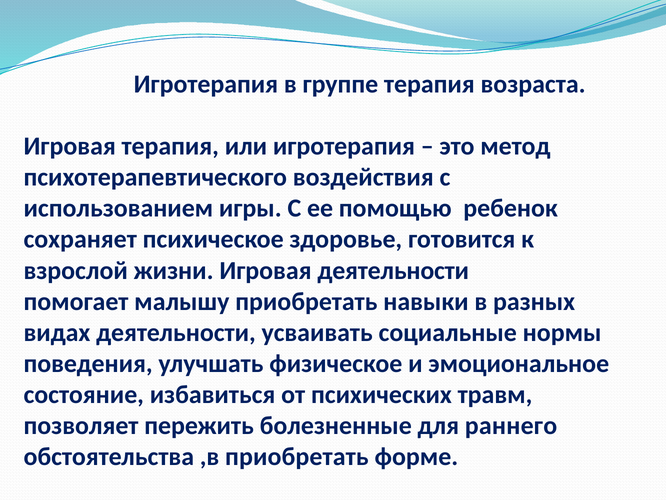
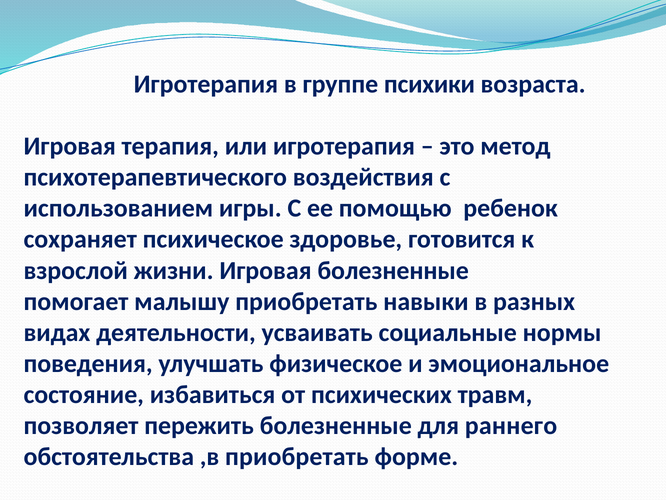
группе терапия: терапия -> психики (429, 84)
Игровая деятельности: деятельности -> болезненные (393, 270)
